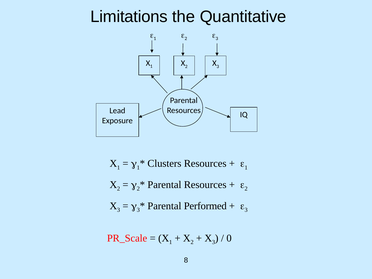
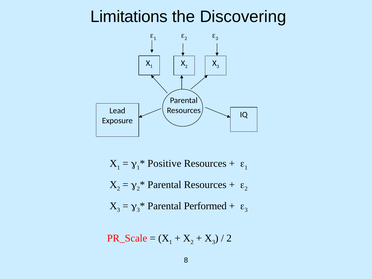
Quantitative: Quantitative -> Discovering (243, 17)
Clusters: Clusters -> Positive (164, 164)
0: 0 -> 2 (229, 238)
